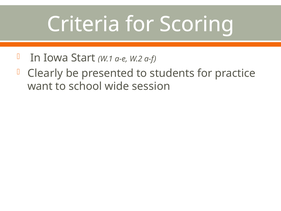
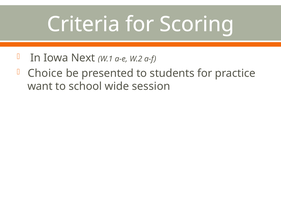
Start: Start -> Next (83, 58)
Clearly: Clearly -> Choice (45, 73)
